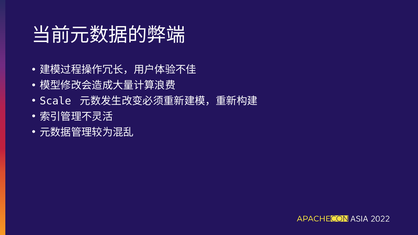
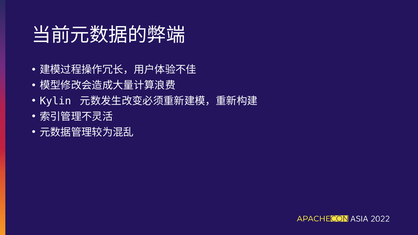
Scale: Scale -> Kylin (55, 101)
